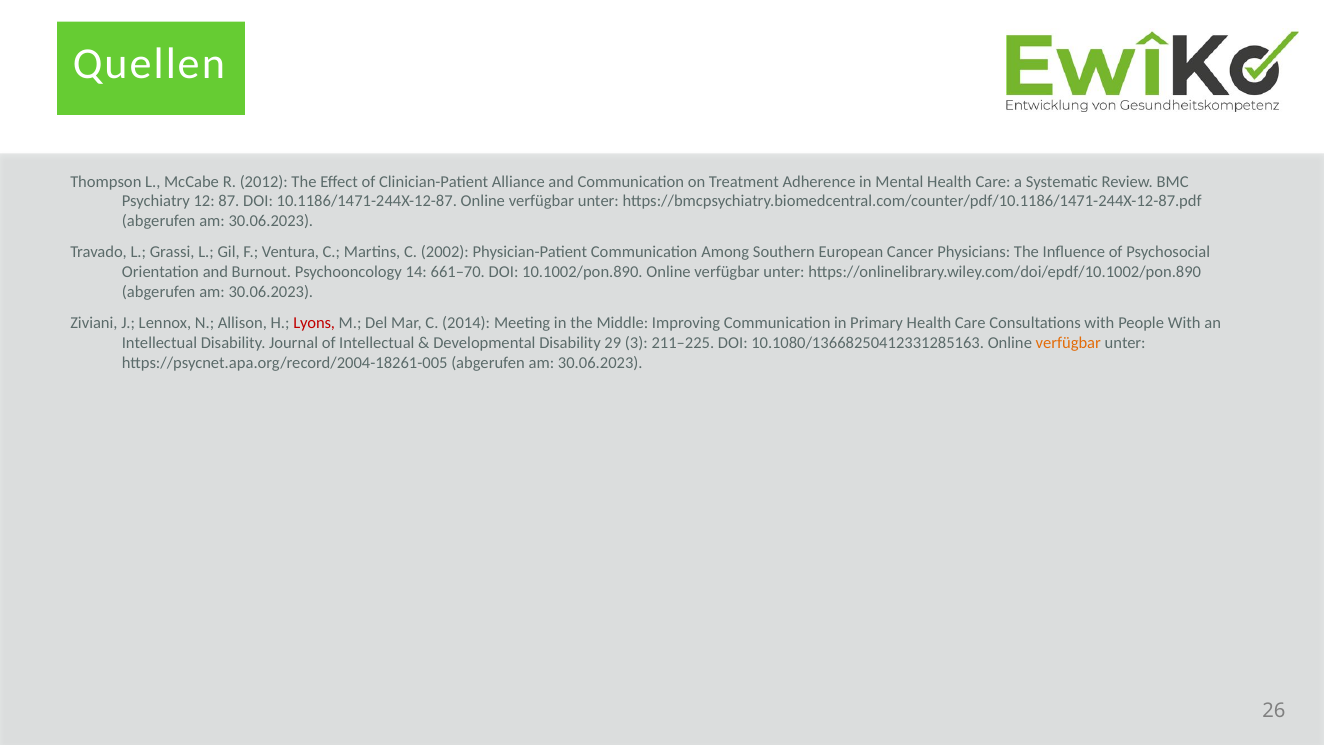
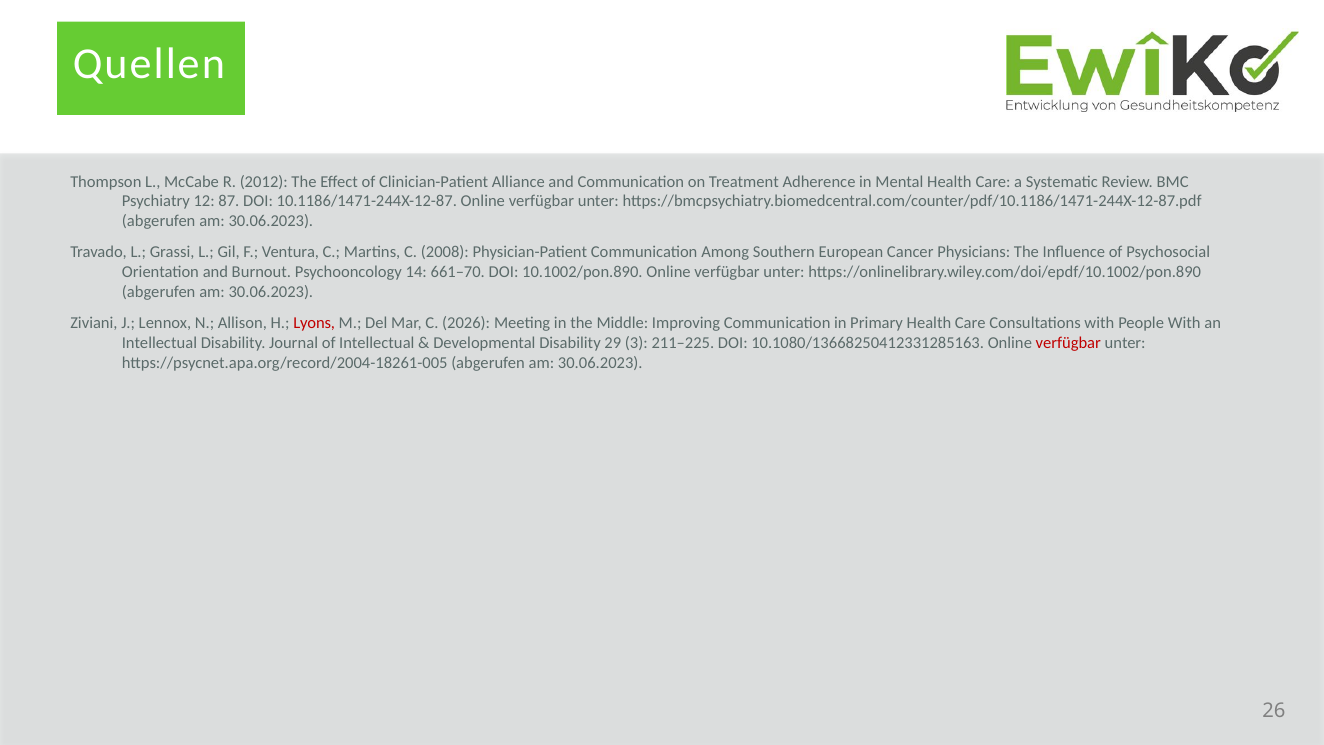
2002: 2002 -> 2008 (445, 252)
2014: 2014 -> 2026 (466, 323)
verfügbar colour: orange -> red (1068, 343)
